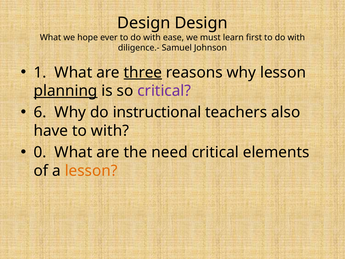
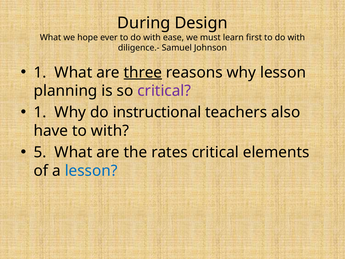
Design: Design -> During (144, 23)
planning underline: present -> none (66, 91)
6: 6 -> 1 (40, 112)
0: 0 -> 5 (40, 152)
need: need -> rates (170, 152)
lesson colour: orange -> blue (91, 171)
